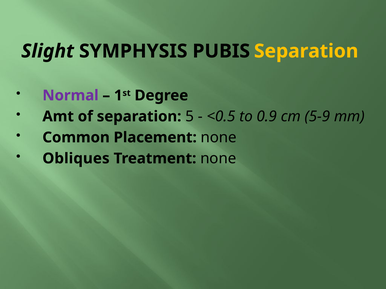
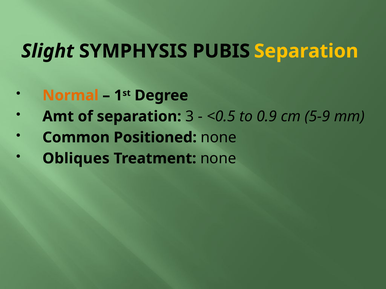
Normal colour: purple -> orange (71, 96)
5: 5 -> 3 (190, 117)
Placement: Placement -> Positioned (155, 138)
